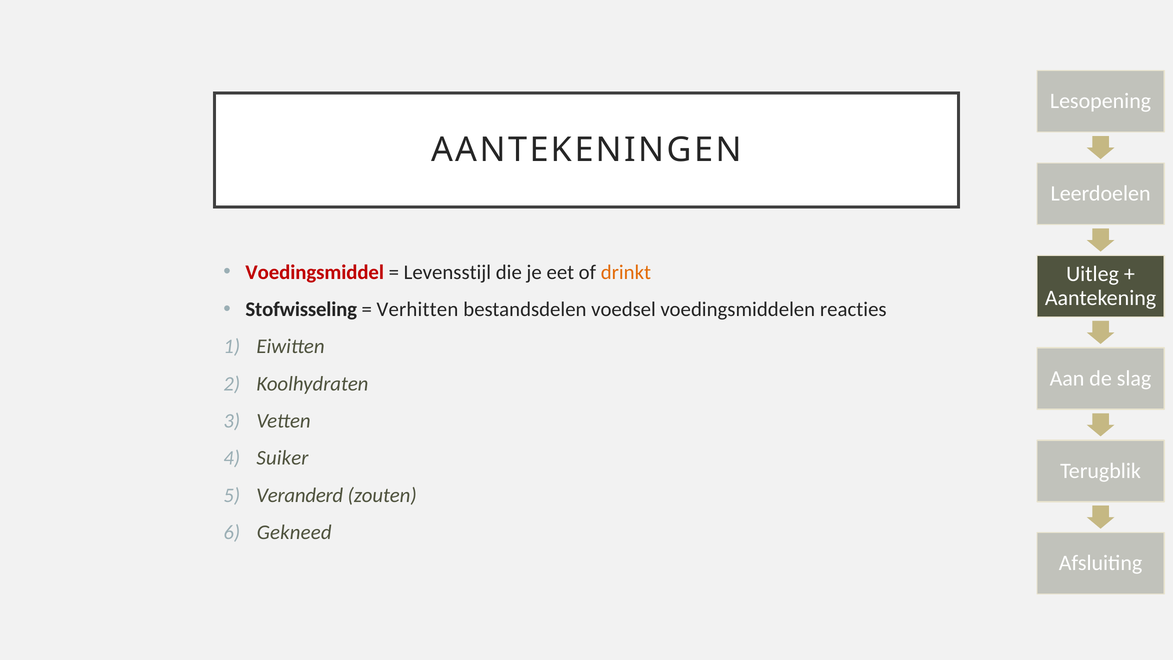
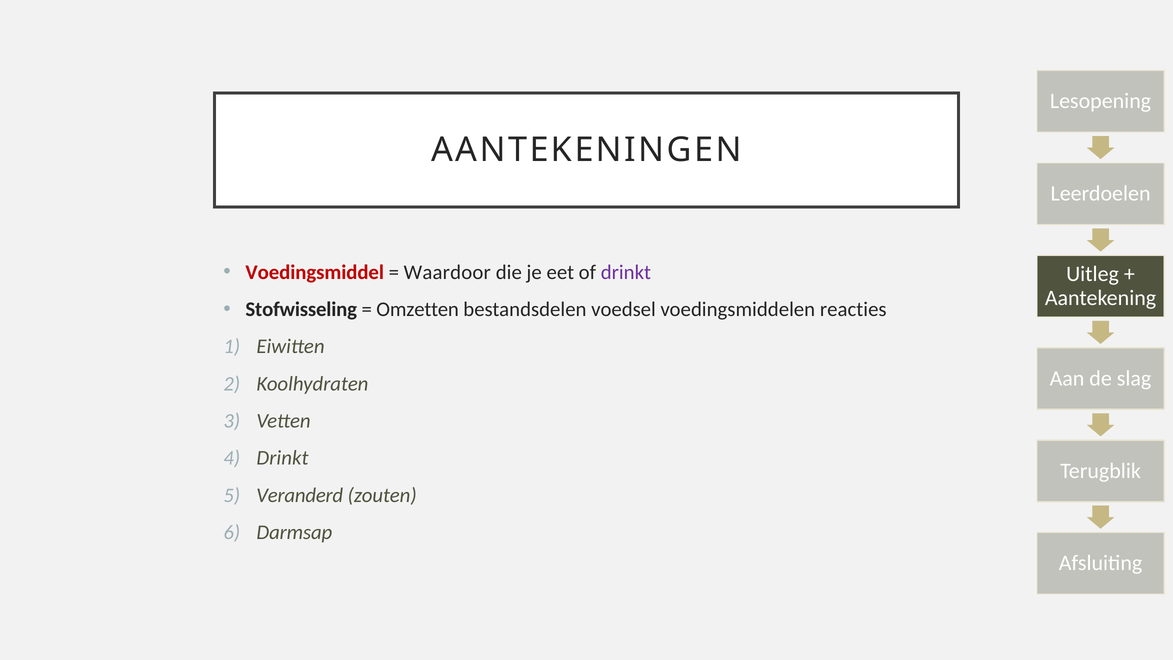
Levensstijl: Levensstijl -> Waardoor (447, 272)
drinkt colour: orange -> purple (626, 272)
Verhitten: Verhitten -> Omzetten (418, 309)
Suiker: Suiker -> Drinkt (282, 458)
Gekneed: Gekneed -> Darmsap (294, 532)
